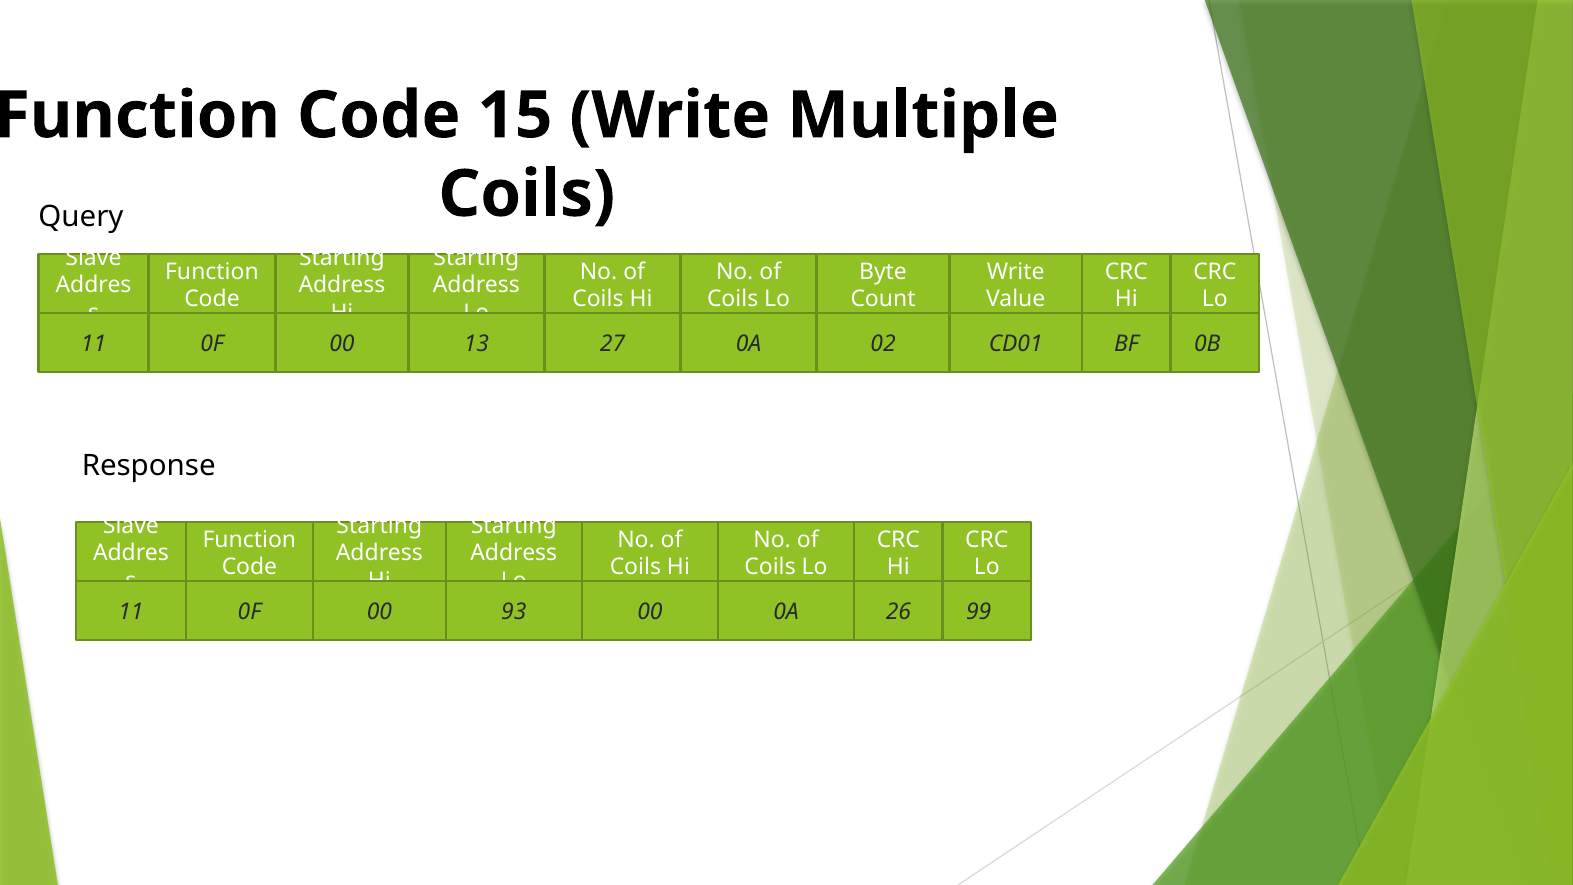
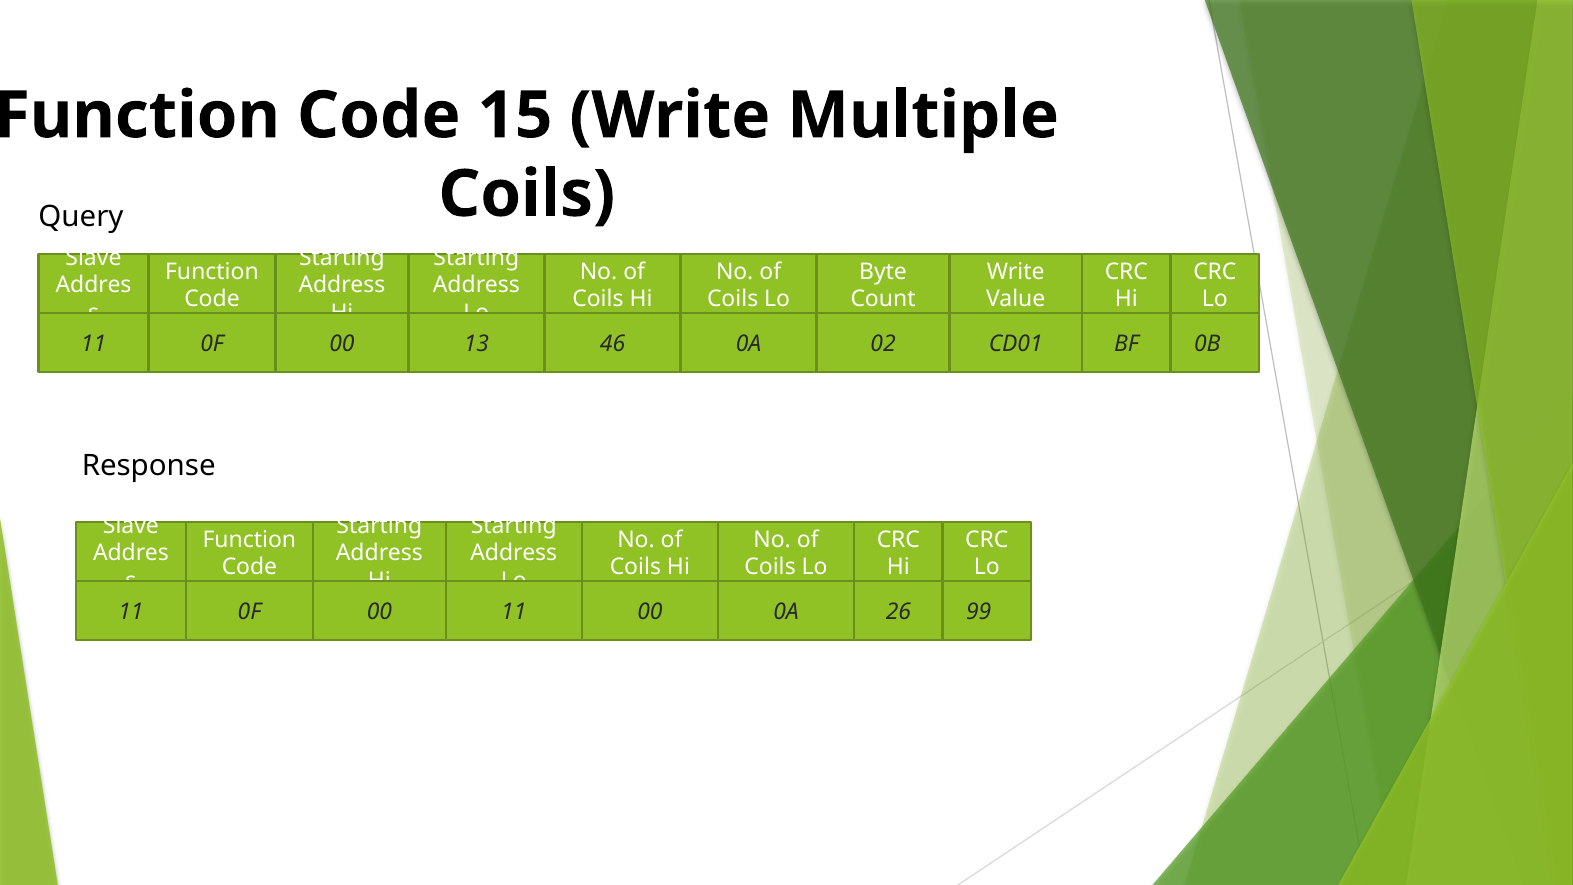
27: 27 -> 46 (613, 344)
00 93: 93 -> 11 (514, 612)
